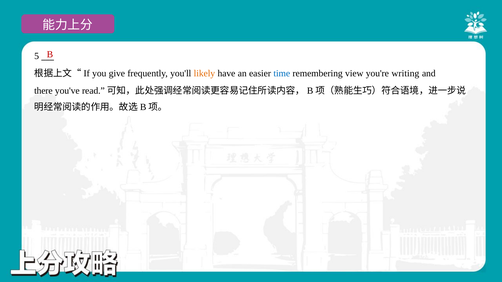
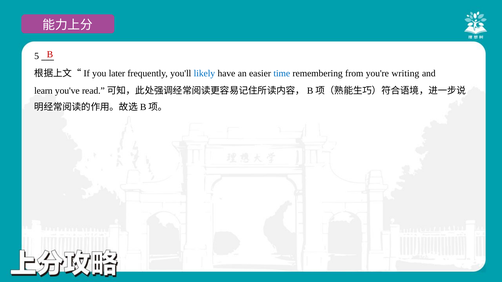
give: give -> later (117, 74)
likely colour: orange -> blue (204, 74)
view: view -> from (354, 74)
there: there -> learn (43, 91)
